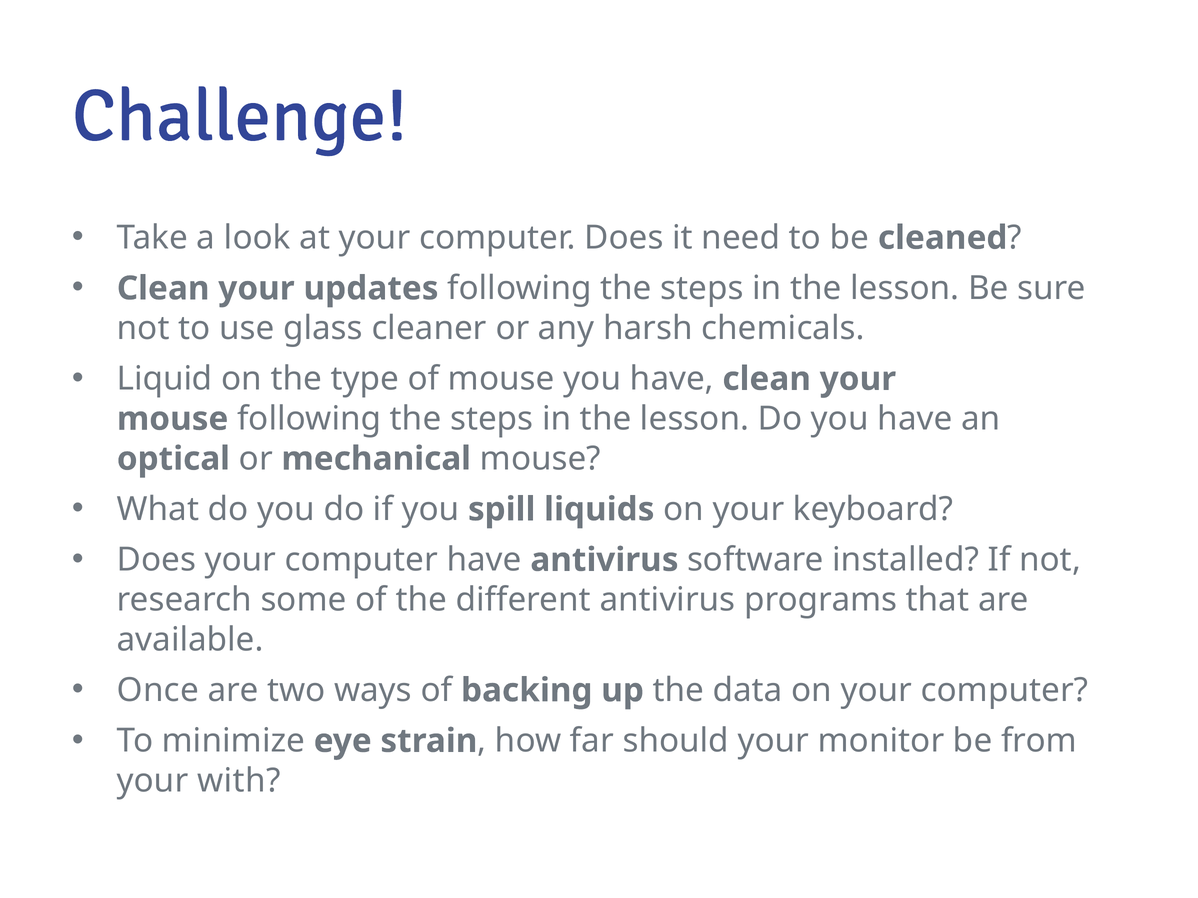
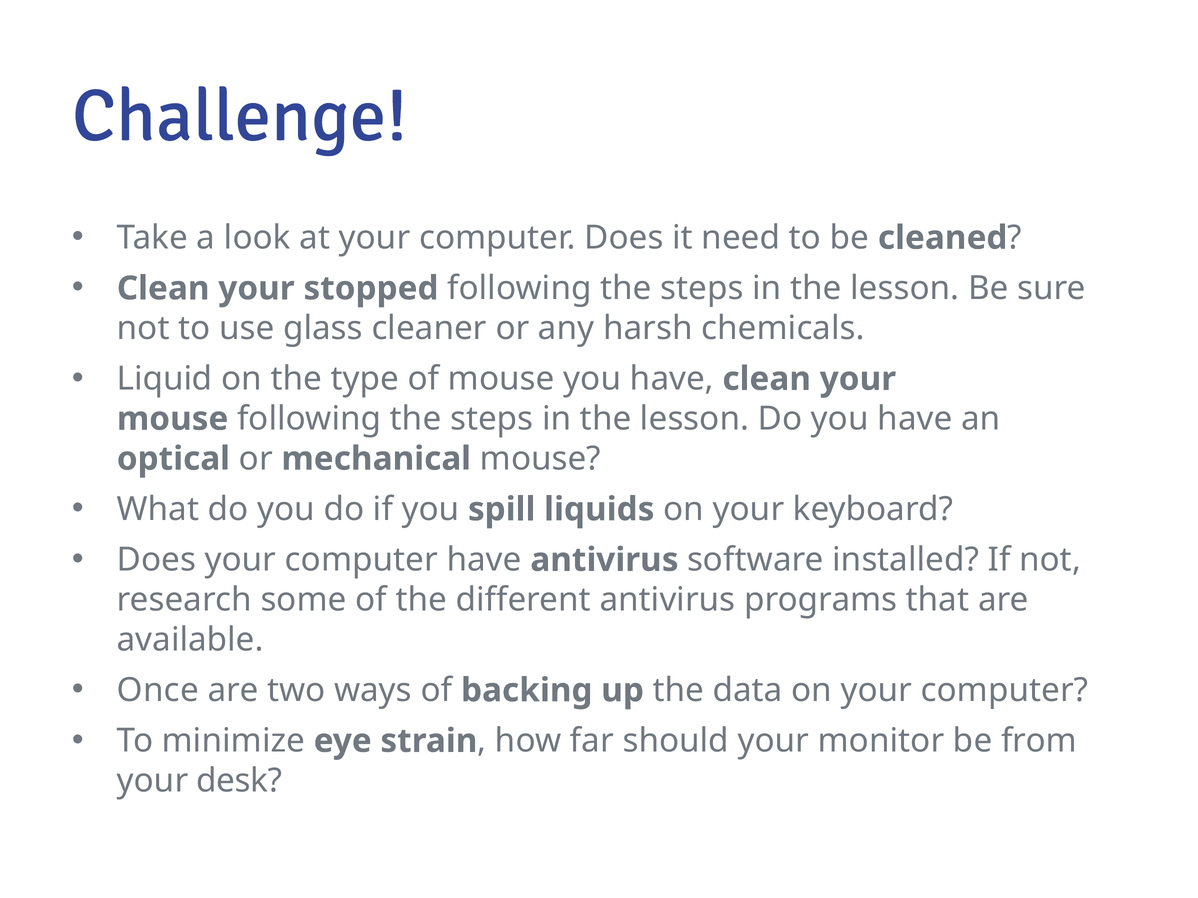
updates: updates -> stopped (371, 289)
with: with -> desk (239, 781)
